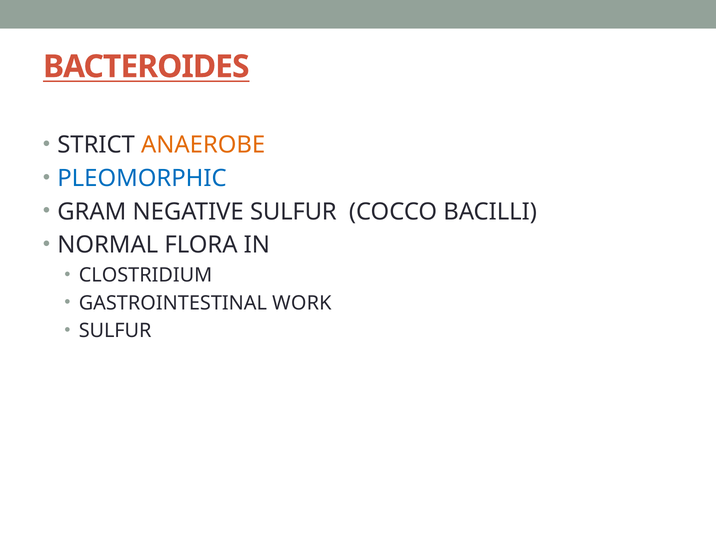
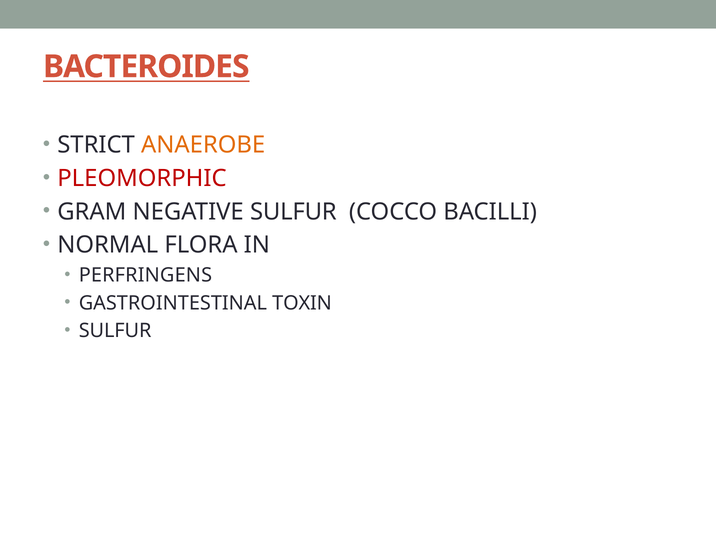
PLEOMORPHIC colour: blue -> red (142, 178)
CLOSTRIDIUM: CLOSTRIDIUM -> PERFRINGENS (145, 275)
WORK: WORK -> TOXIN (302, 303)
